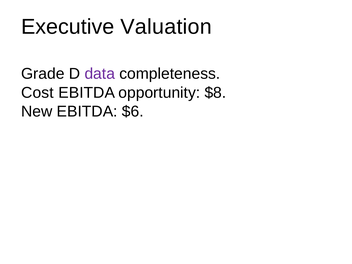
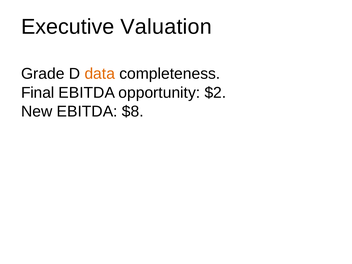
data colour: purple -> orange (100, 74)
Cost: Cost -> Final (38, 93)
$8: $8 -> $2 (215, 93)
$6: $6 -> $8 (133, 111)
